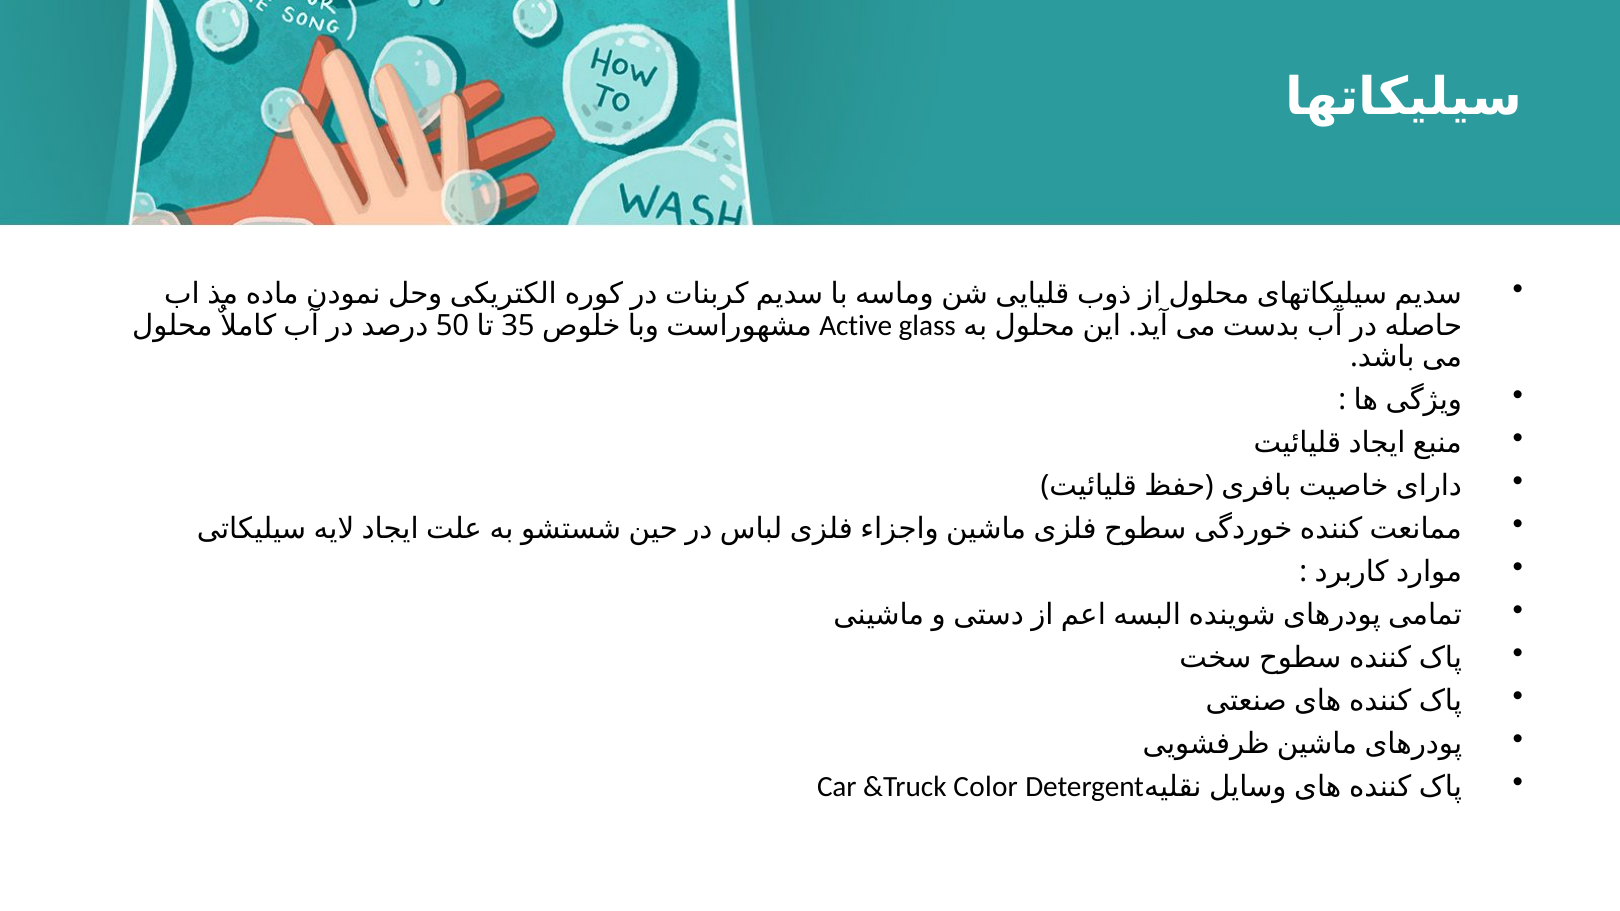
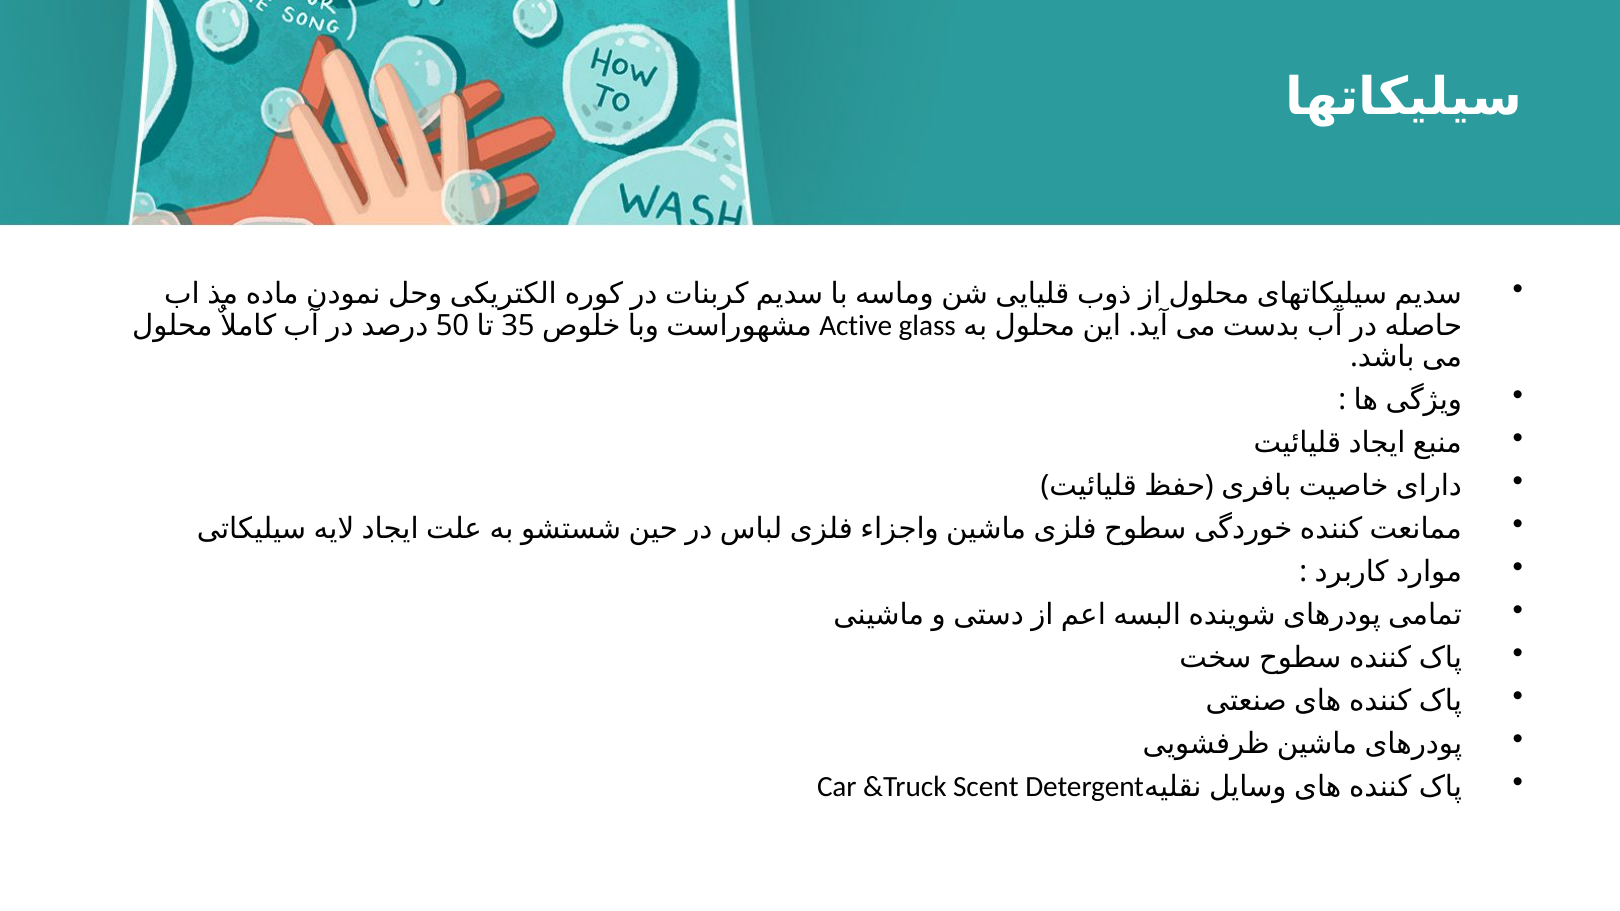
Color: Color -> Scent (986, 787)
